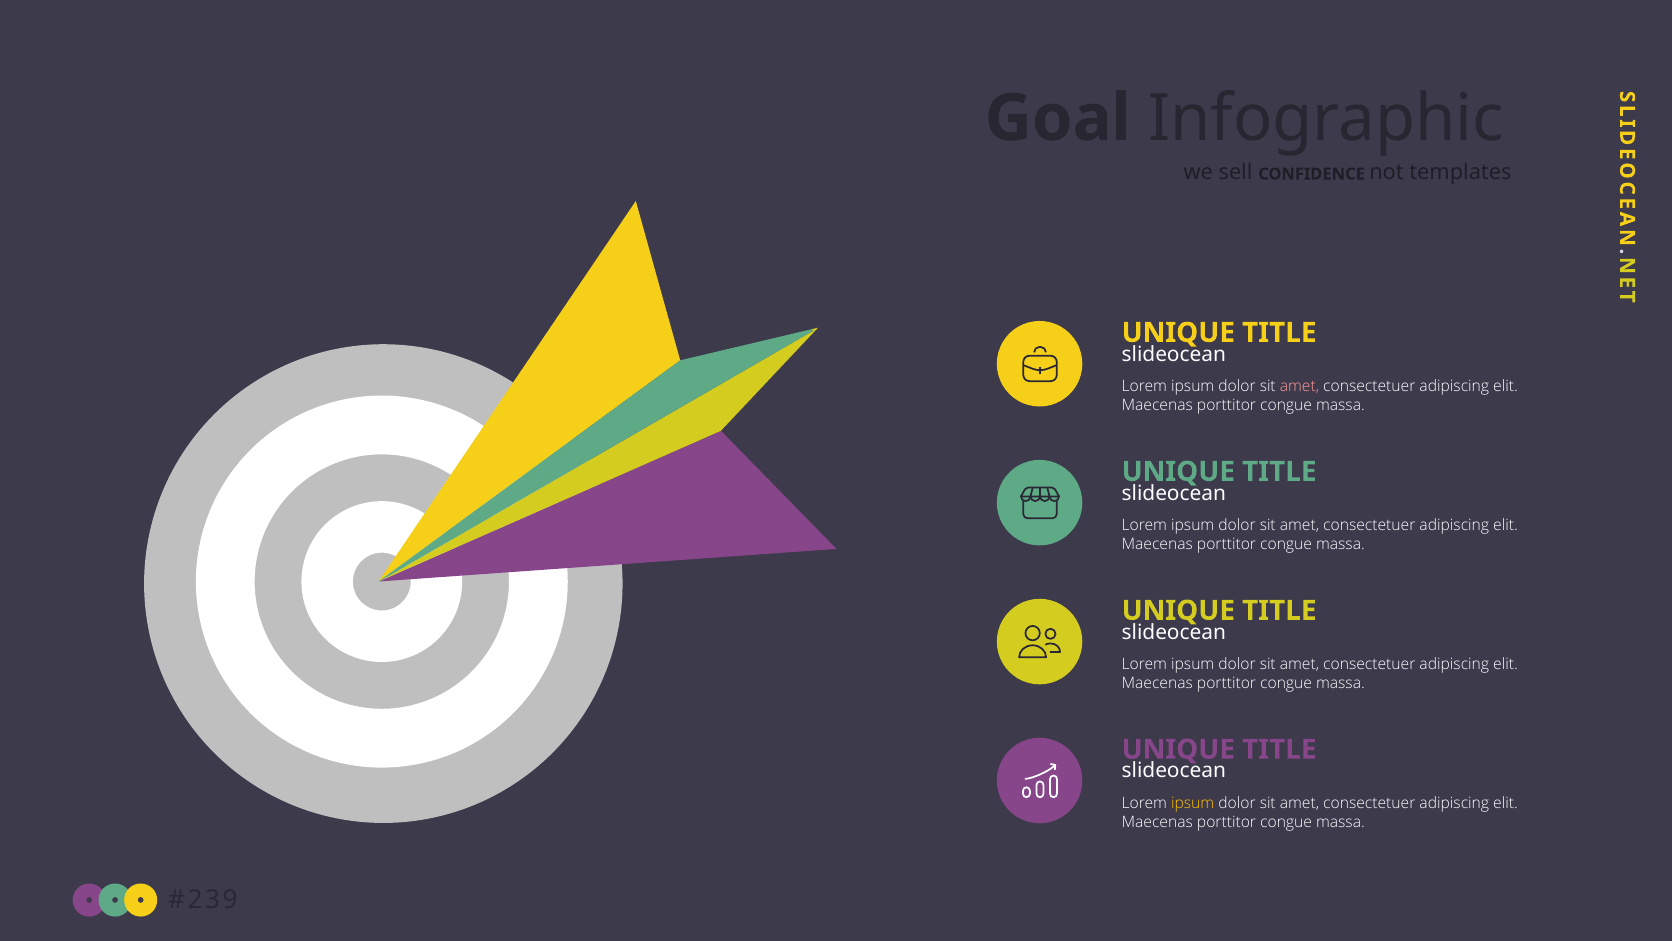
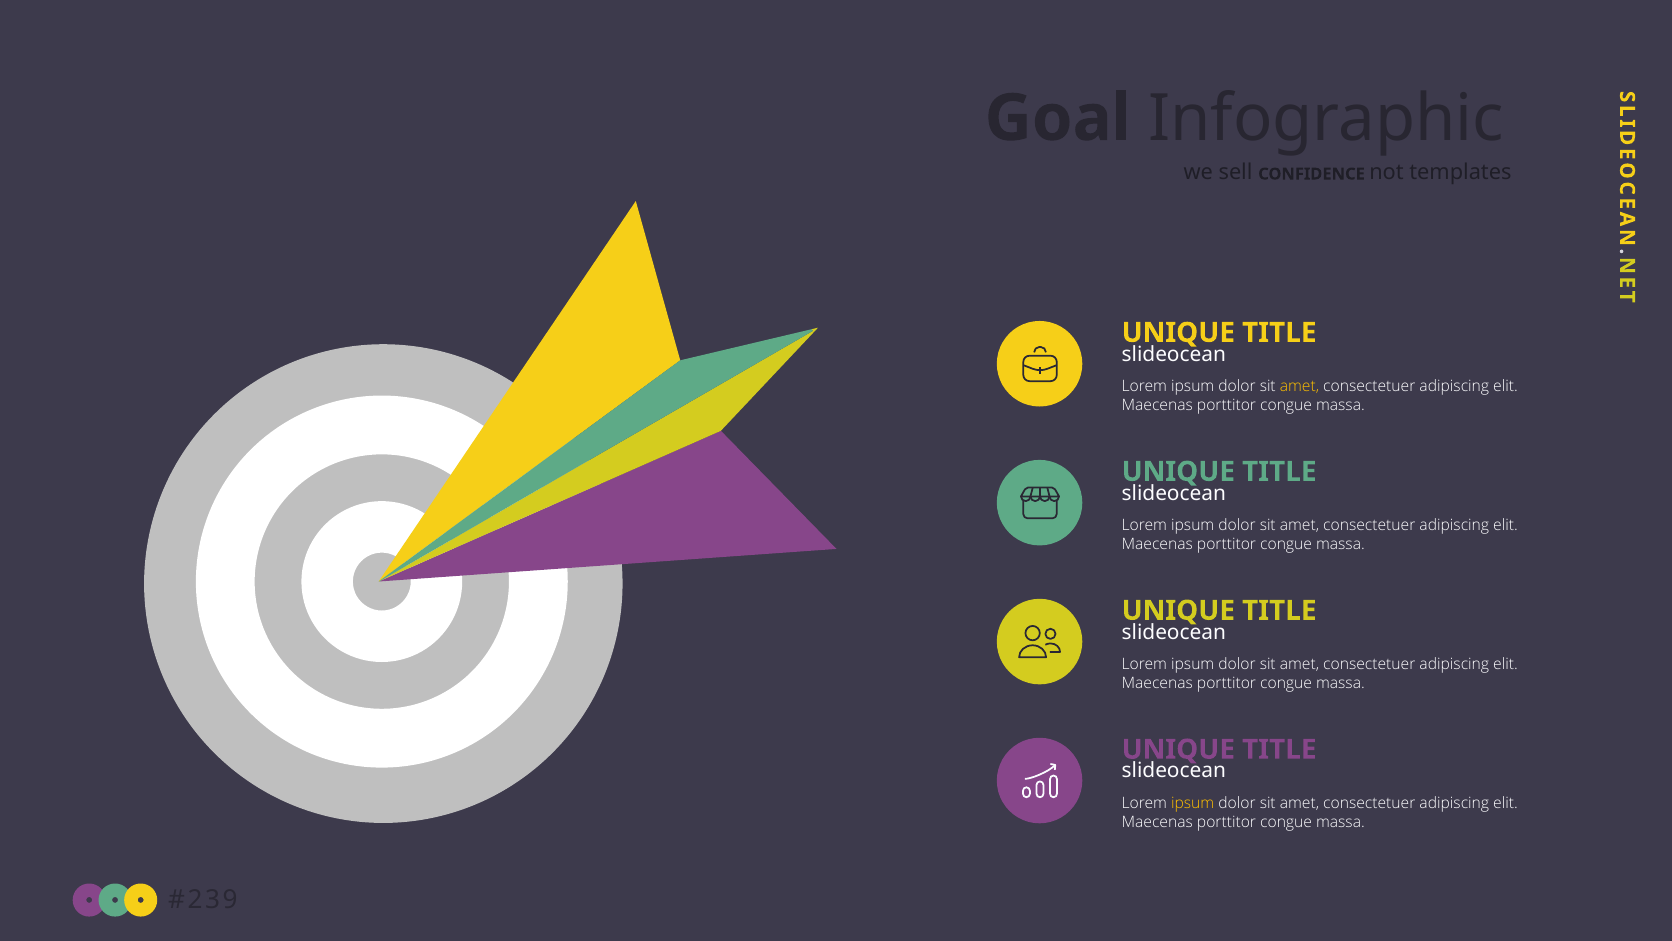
amet colour: pink -> yellow (1300, 386)
